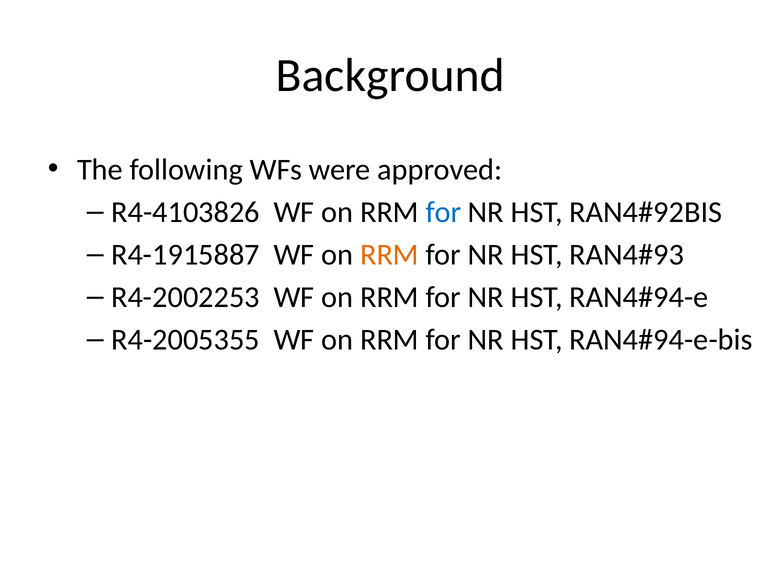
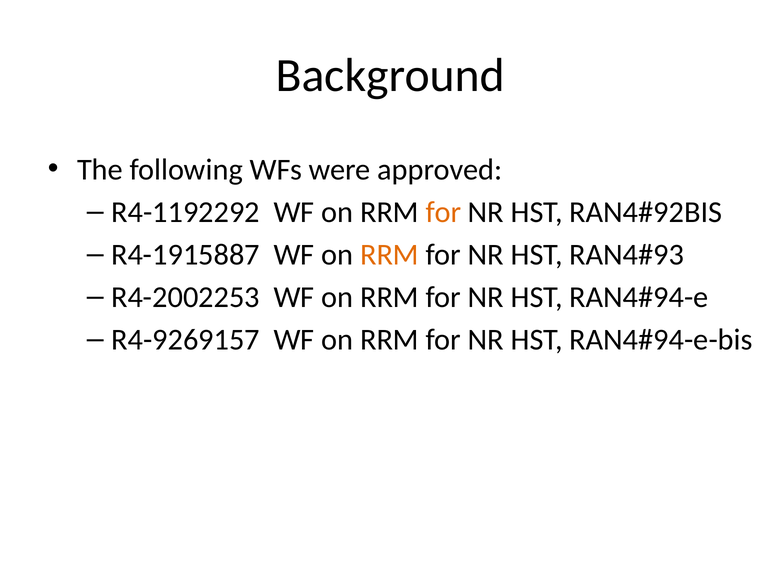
R4-4103826: R4-4103826 -> R4-1192292 (186, 212)
for colour: blue -> orange (443, 212)
R4-2005355: R4-2005355 -> R4-9269157 (186, 340)
